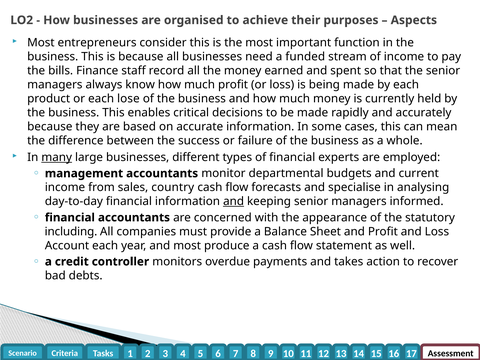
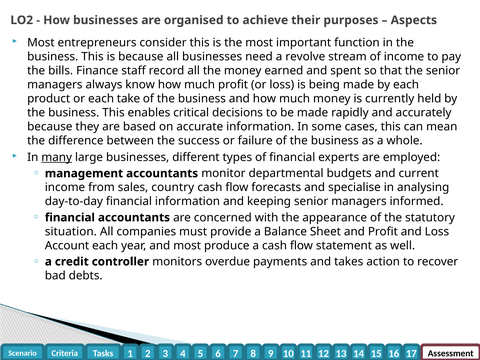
funded: funded -> revolve (305, 57)
lose: lose -> take (129, 99)
and underline: present -> none (234, 201)
including: including -> situation (71, 232)
